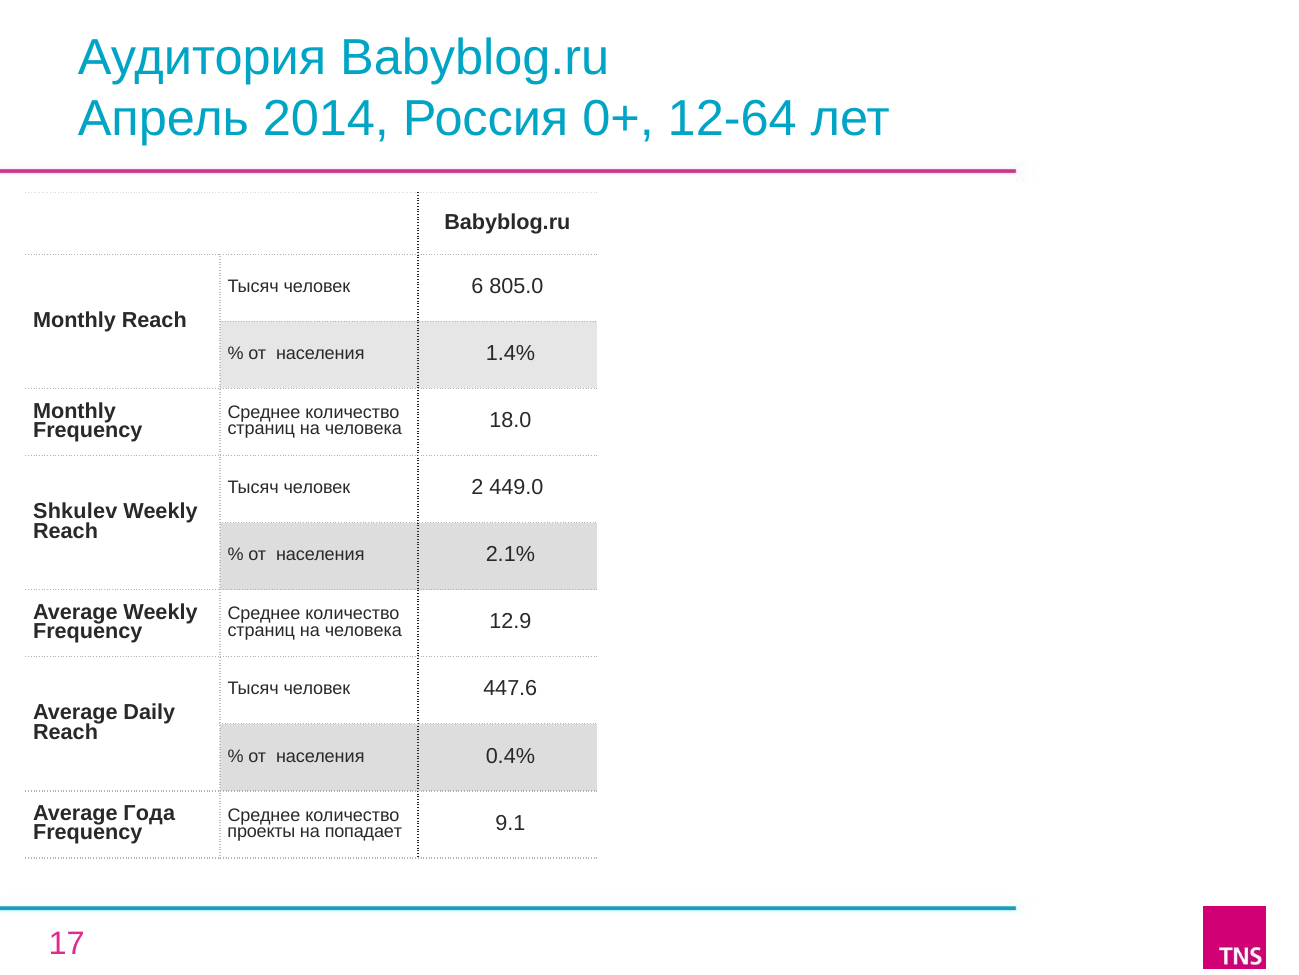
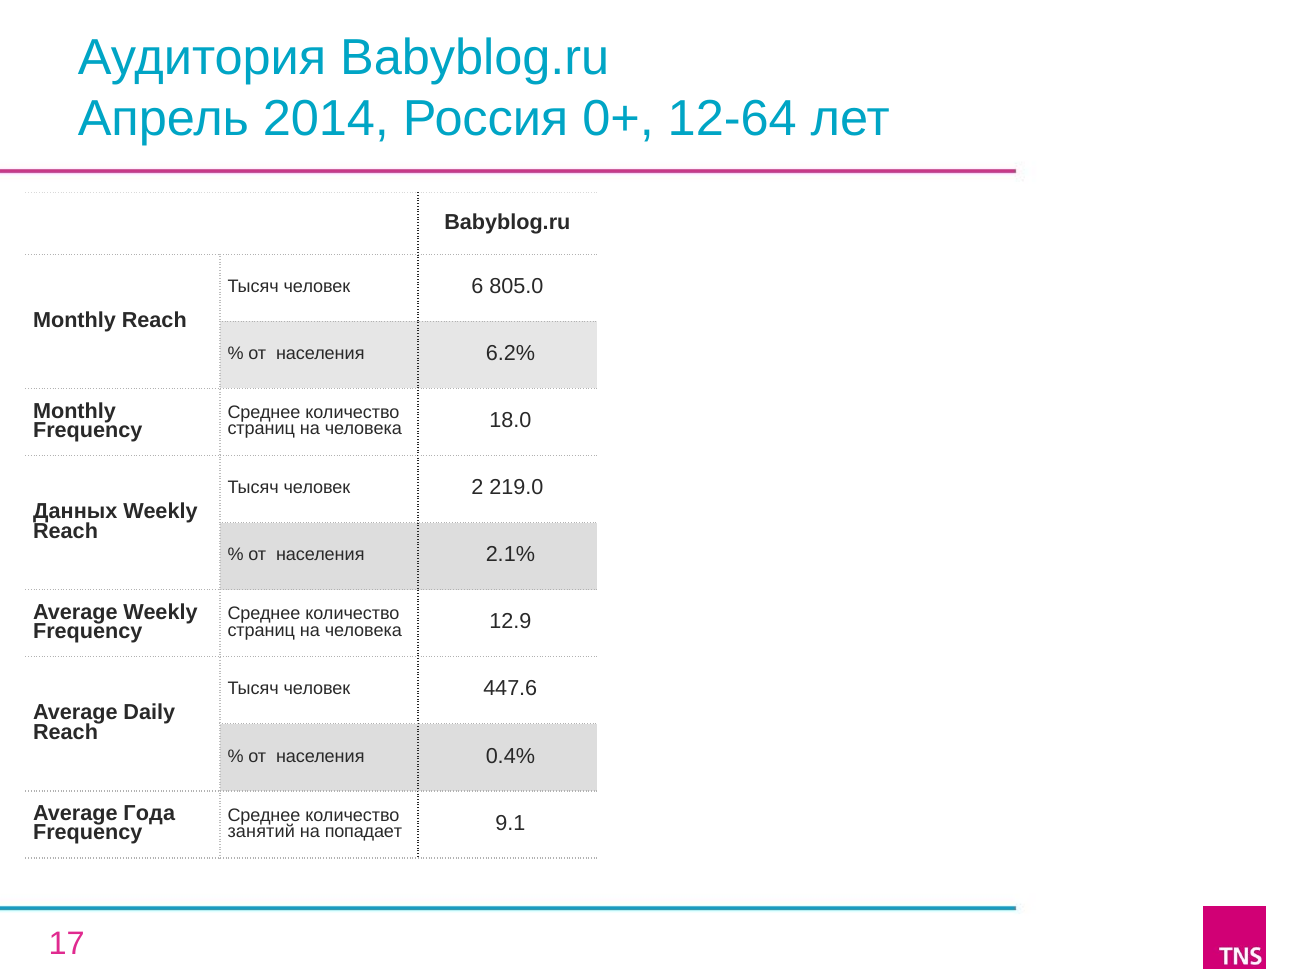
1.4%: 1.4% -> 6.2% (510, 353)
449.0: 449.0 -> 219.0 (516, 487)
Shkulev: Shkulev -> Данных (75, 511)
проекты: проекты -> занятий (261, 831)
